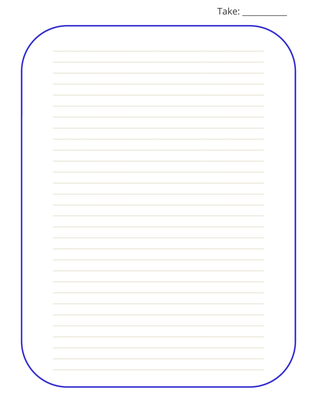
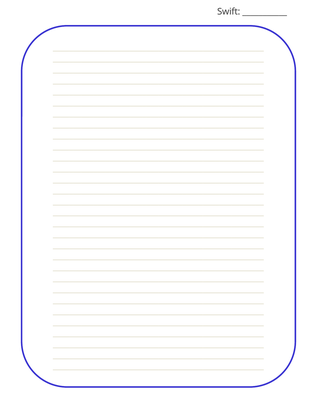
Take: Take -> Swift (229, 12)
